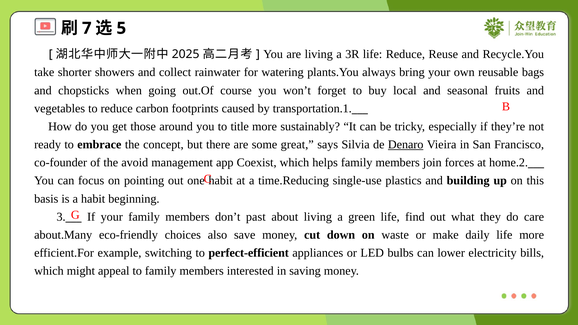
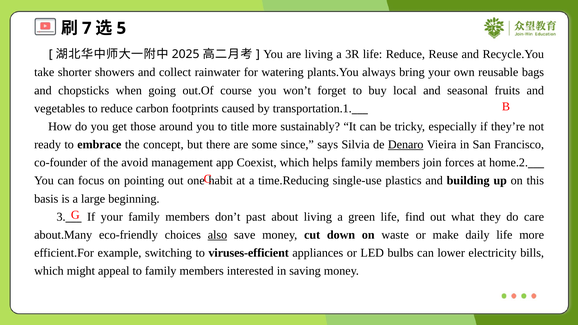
great: great -> since (297, 145)
a habit: habit -> large (93, 199)
also underline: none -> present (217, 235)
perfect-efficient: perfect-efficient -> viruses-efficient (249, 253)
